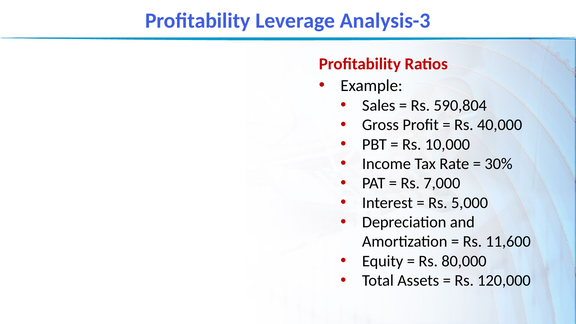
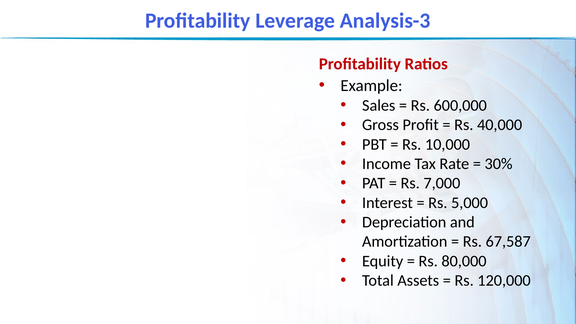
590,804: 590,804 -> 600,000 (460, 105)
11,600: 11,600 -> 67,587 (508, 242)
